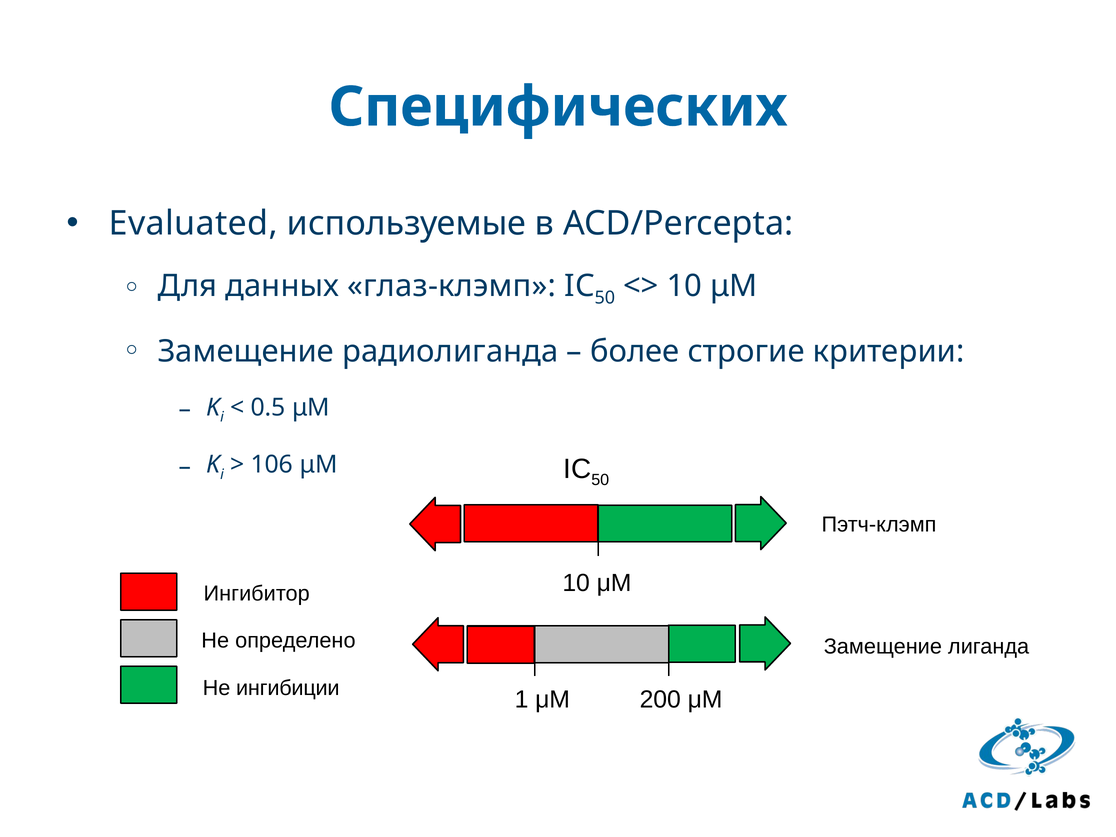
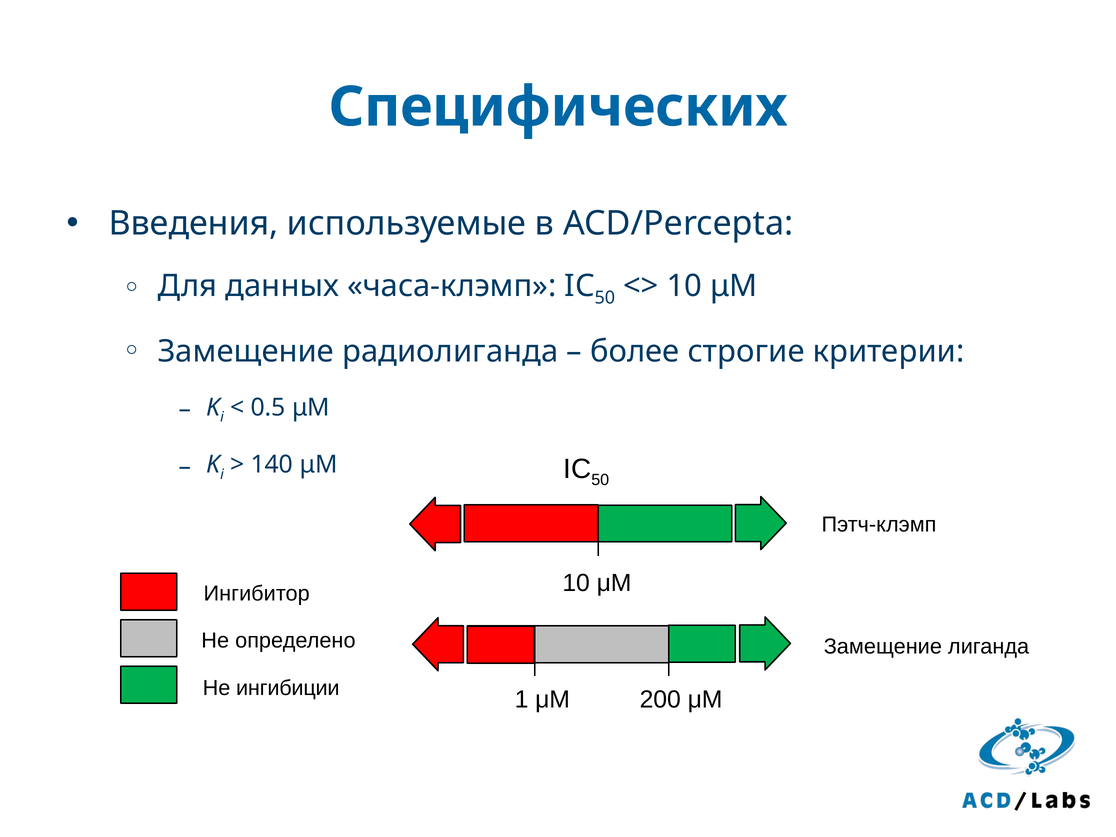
Evaluated: Evaluated -> Введения (194, 224)
глаз-клэмп: глаз-клэмп -> часа-клэмп (452, 286)
106: 106 -> 140 (272, 465)
